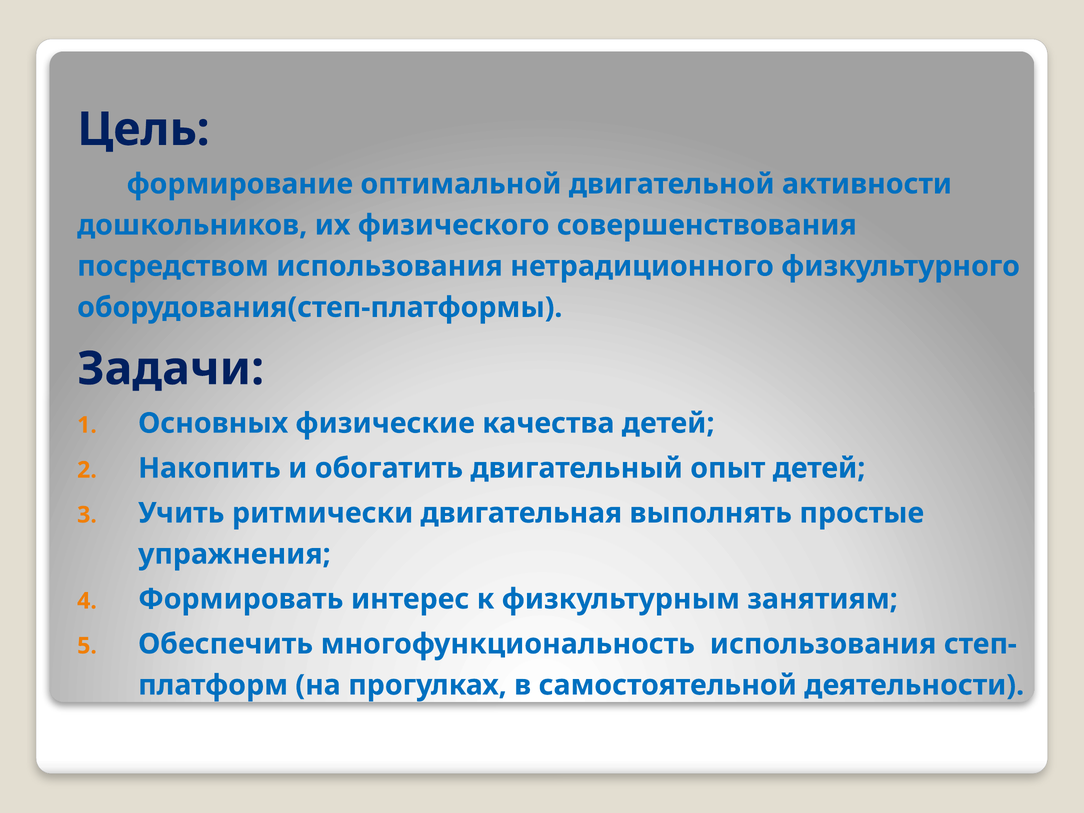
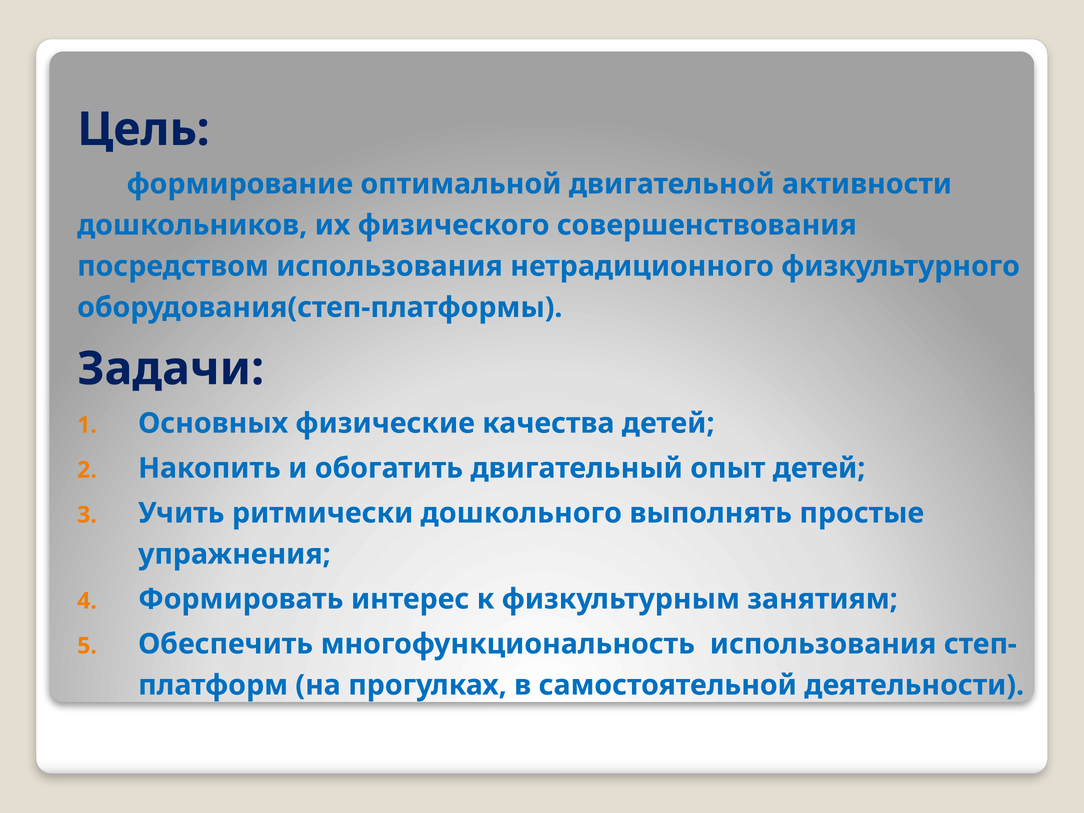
двигательная: двигательная -> дошкольного (521, 513)
